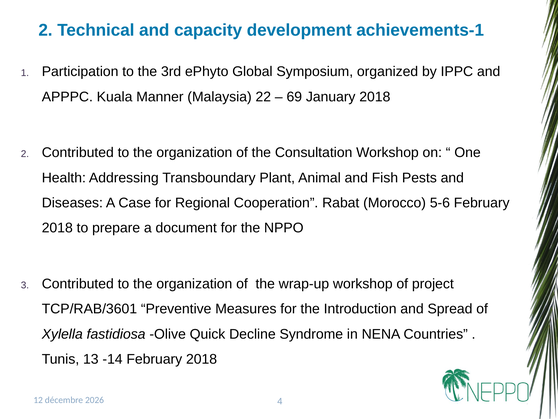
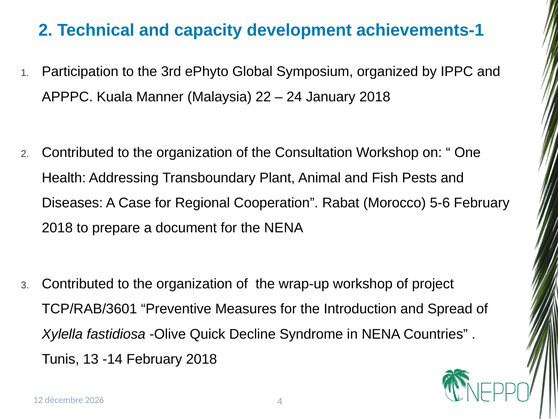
69: 69 -> 24 (294, 97)
the NPPO: NPPO -> NENA (284, 228)
